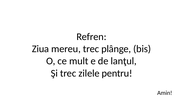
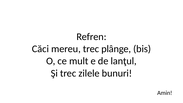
Ziua: Ziua -> Căci (40, 49)
pentru: pentru -> bunuri (117, 73)
